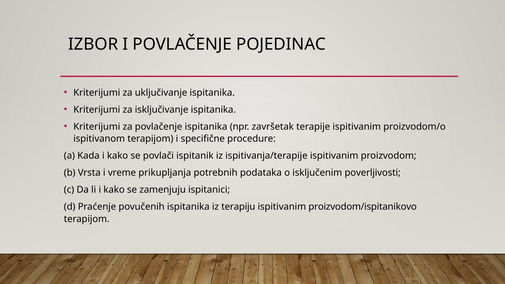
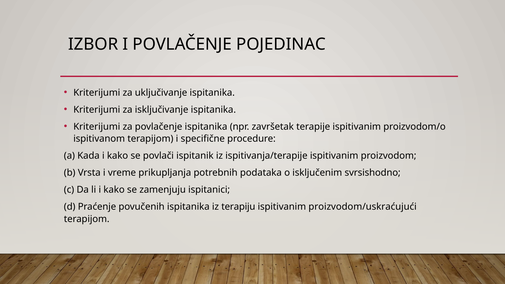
poverljivosti: poverljivosti -> svrsishodno (373, 173)
proizvodom/ispitanikovo: proizvodom/ispitanikovo -> proizvodom/uskraćujući (363, 207)
